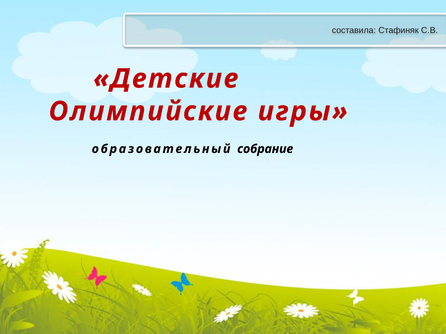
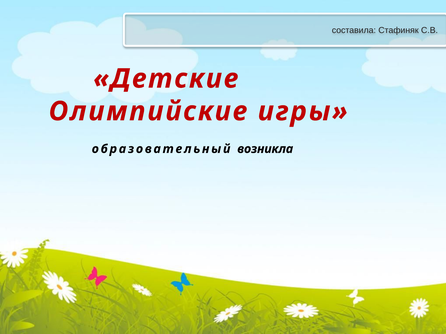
собрание: собрание -> возникла (265, 149)
